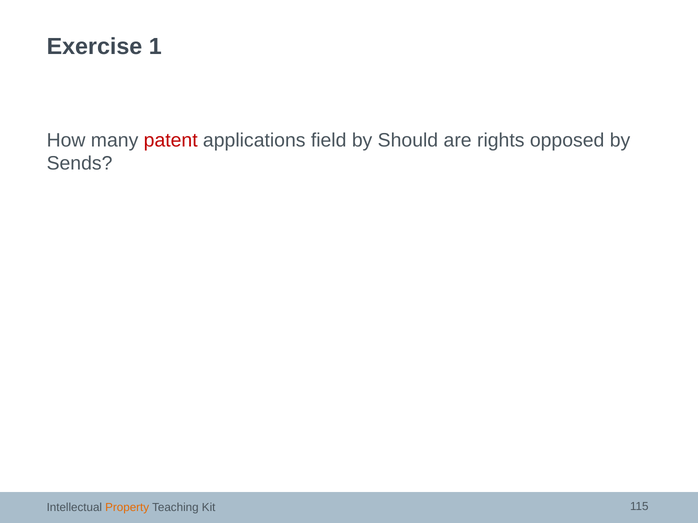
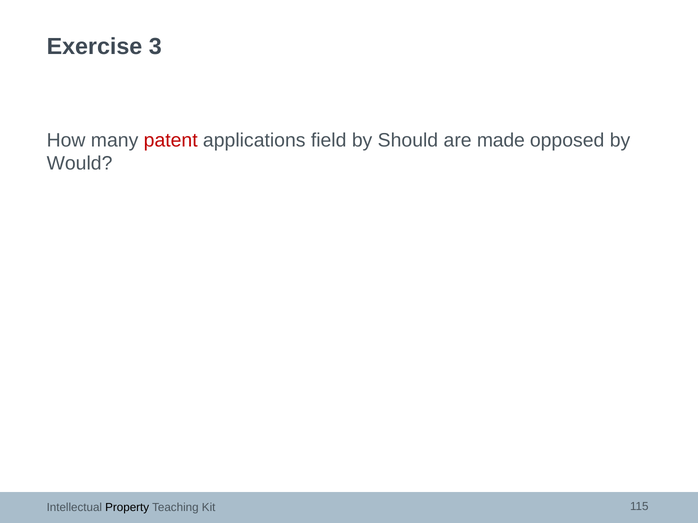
1: 1 -> 3 (155, 46)
rights: rights -> made (501, 140)
Sends: Sends -> Would (80, 164)
Property colour: orange -> black (127, 508)
